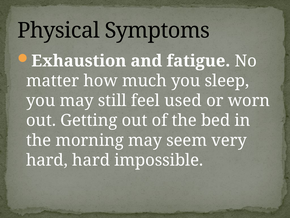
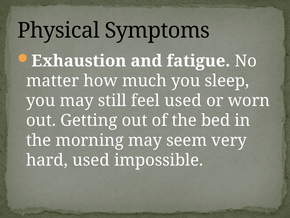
hard hard: hard -> used (91, 160)
